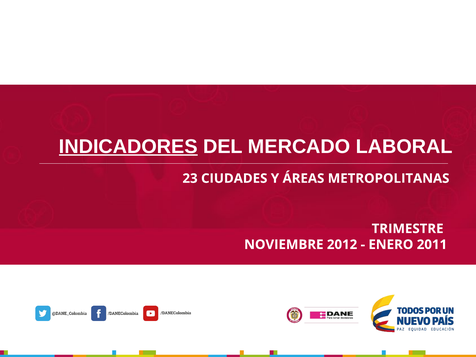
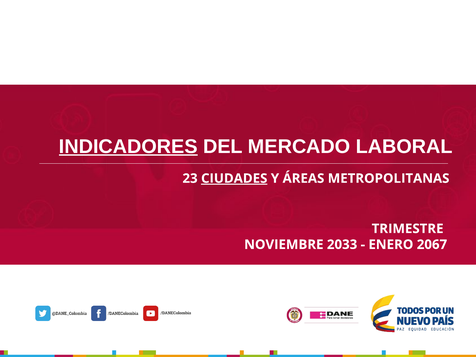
CIUDADES underline: none -> present (234, 178)
2012: 2012 -> 2033 (342, 245)
2011: 2011 -> 2067 (432, 245)
